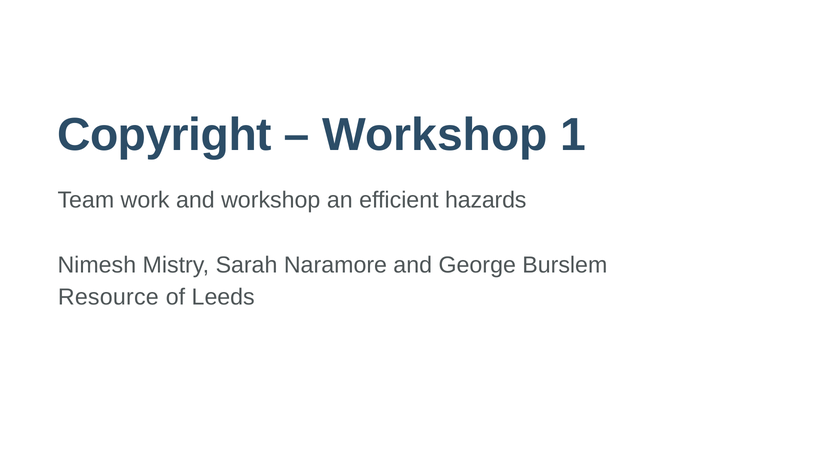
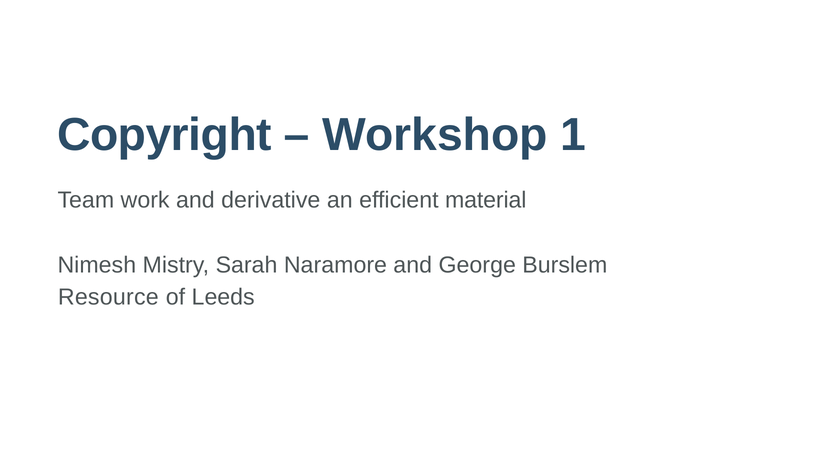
and workshop: workshop -> derivative (271, 200)
hazards: hazards -> material (486, 200)
